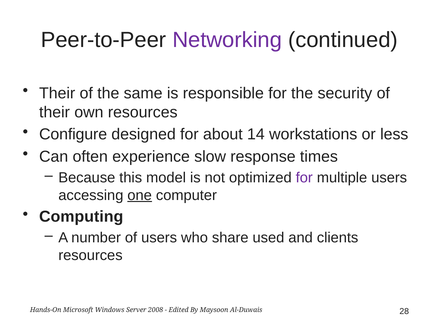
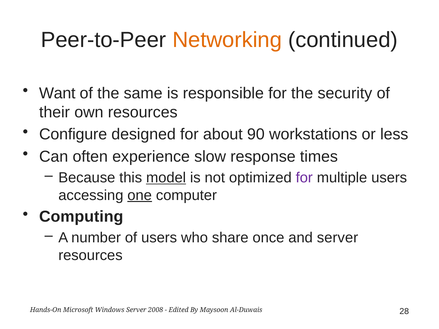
Networking colour: purple -> orange (227, 40)
Their: Their -> Want (57, 93)
14: 14 -> 90 (256, 134)
model underline: none -> present (166, 178)
used: used -> once (268, 238)
and clients: clients -> server (338, 238)
